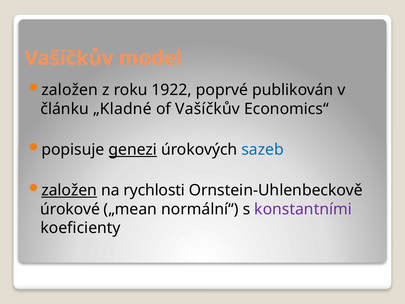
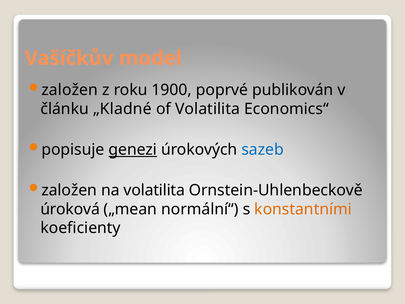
1922: 1922 -> 1900 (172, 90)
of Vašíčkův: Vašíčkův -> Volatilita (208, 109)
založen underline: present -> none (69, 190)
na rychlosti: rychlosti -> volatilita (154, 190)
úrokové: úrokové -> úroková (70, 209)
konstantními colour: purple -> orange (303, 209)
